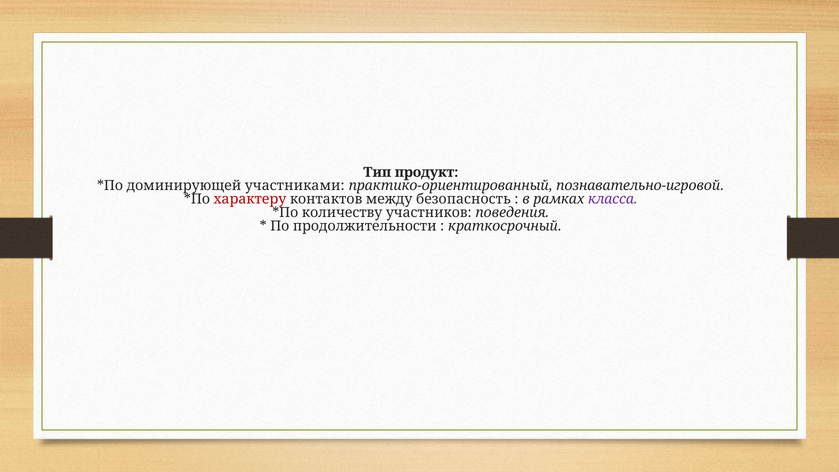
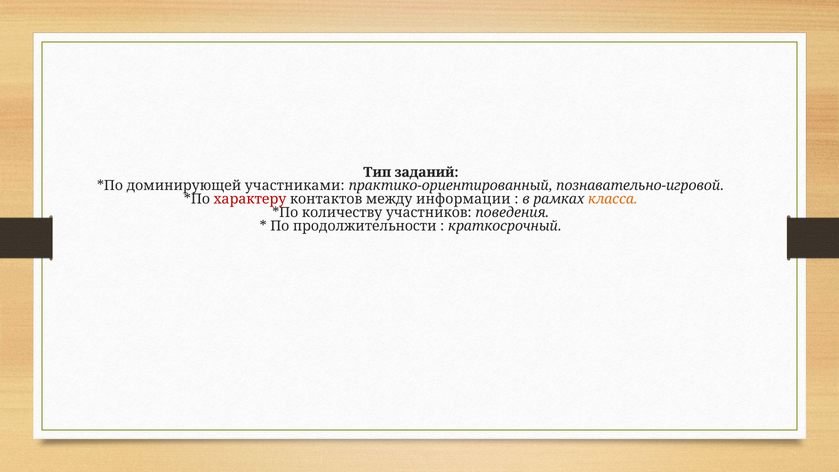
продукт: продукт -> заданий (427, 172)
безопасность: безопасность -> информации (463, 199)
класса colour: purple -> orange (613, 199)
